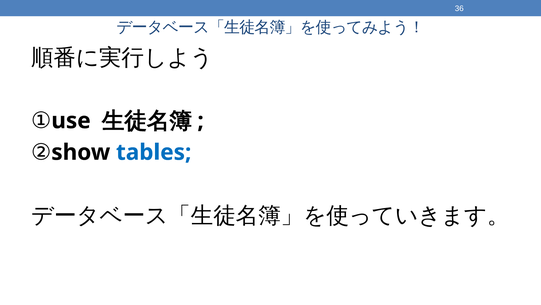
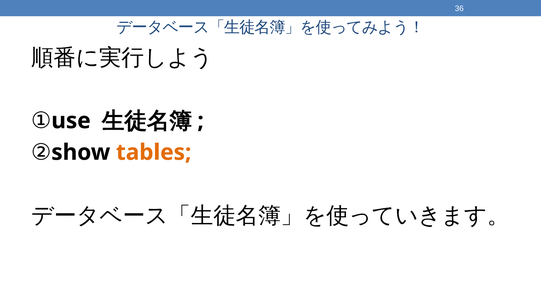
tables colour: blue -> orange (154, 152)
